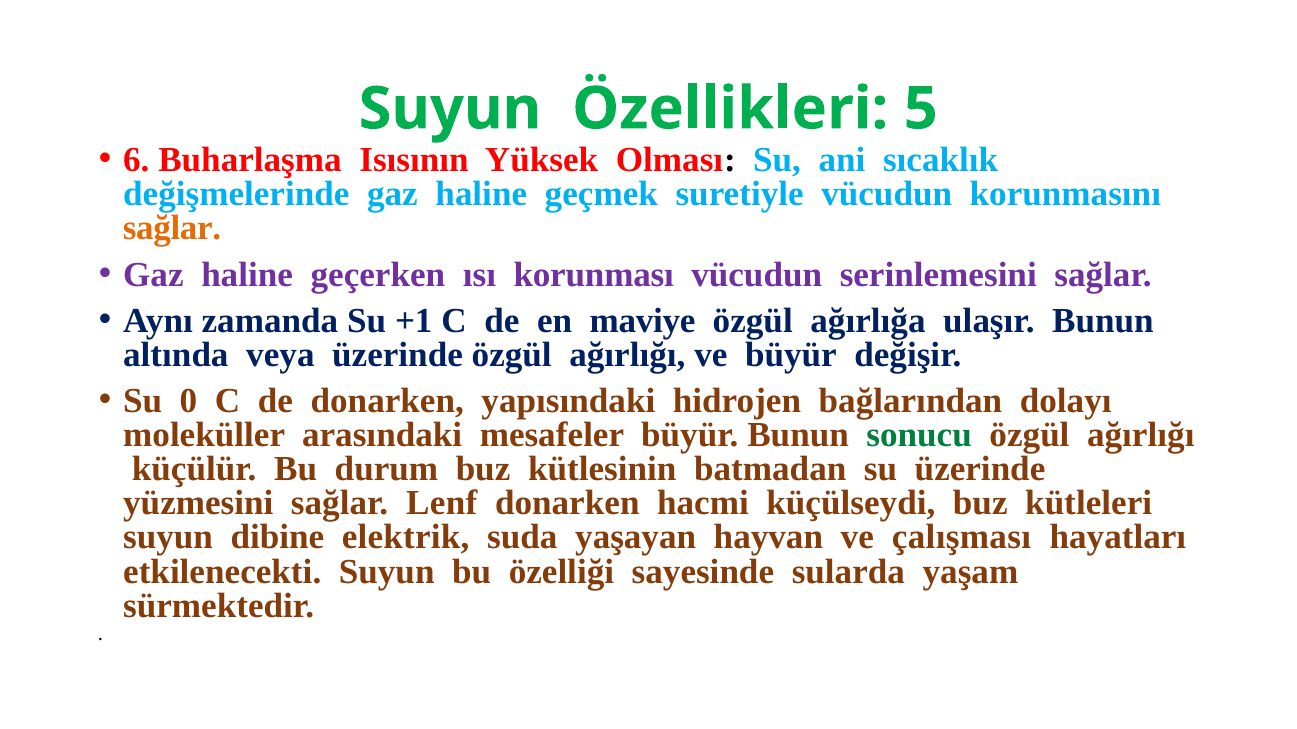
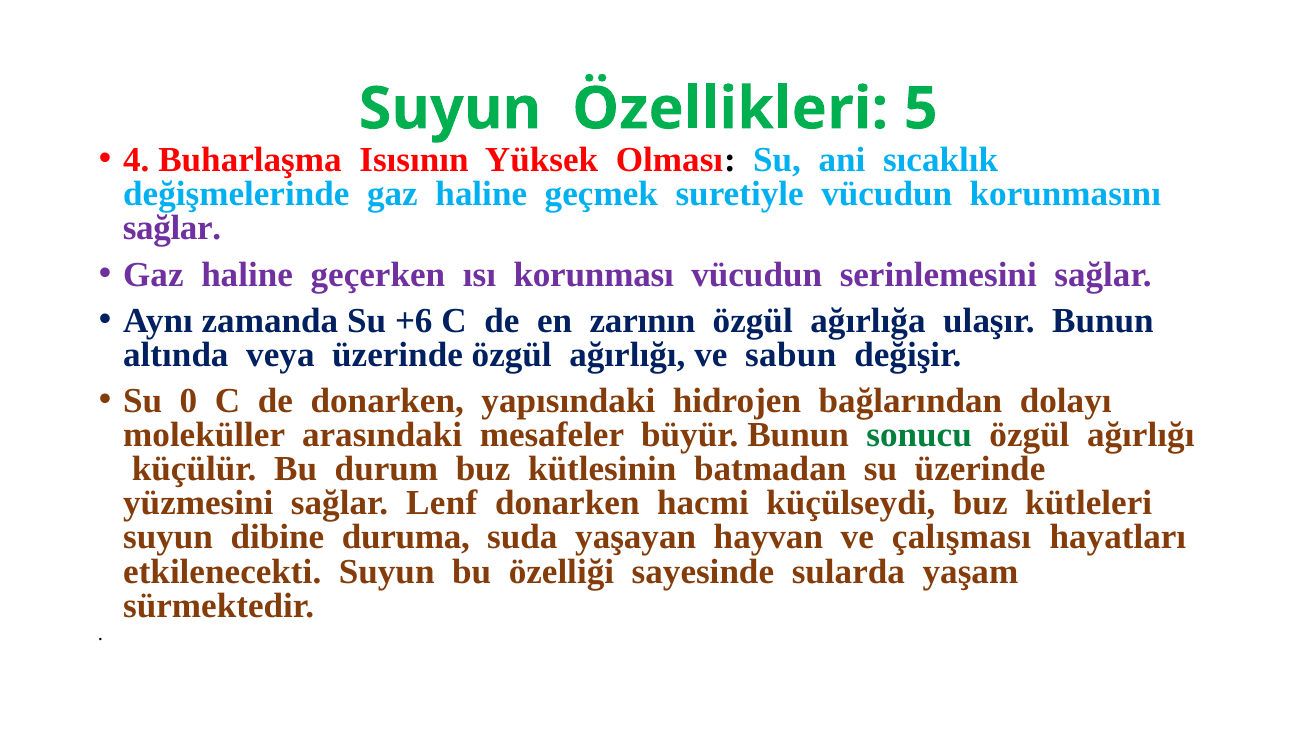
6: 6 -> 4 (136, 160)
sağlar colour: orange -> purple (172, 228)
+1: +1 -> +6 (414, 321)
maviye: maviye -> zarının (643, 321)
ve büyür: büyür -> sabun (791, 355)
elektrik: elektrik -> duruma (406, 538)
